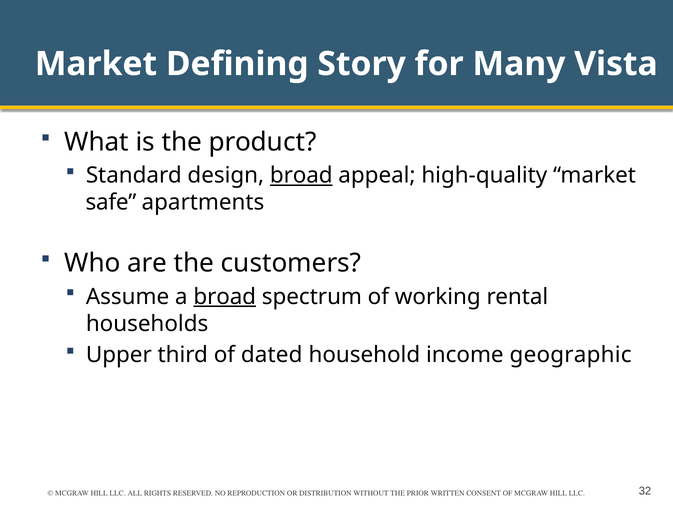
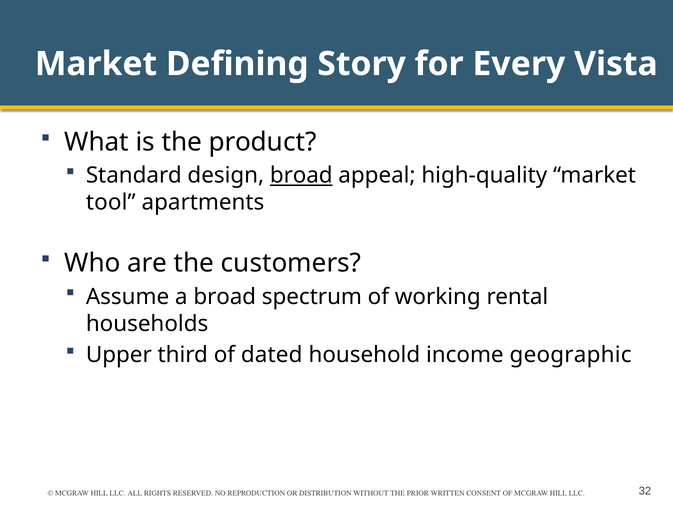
Many: Many -> Every (519, 64)
safe: safe -> tool (111, 202)
broad underline: present -> none (225, 297)
